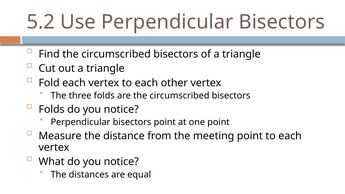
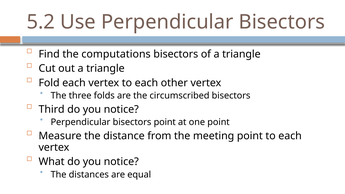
Find the circumscribed: circumscribed -> computations (116, 54)
Folds: Folds -> Third (52, 109)
